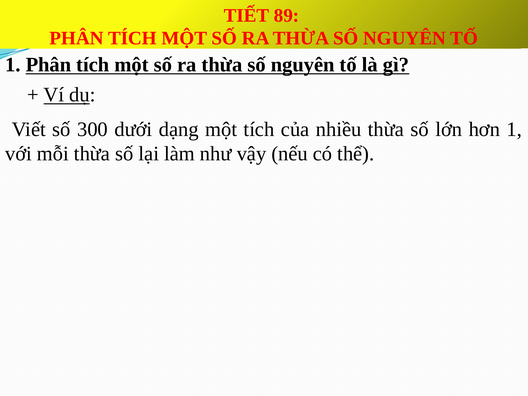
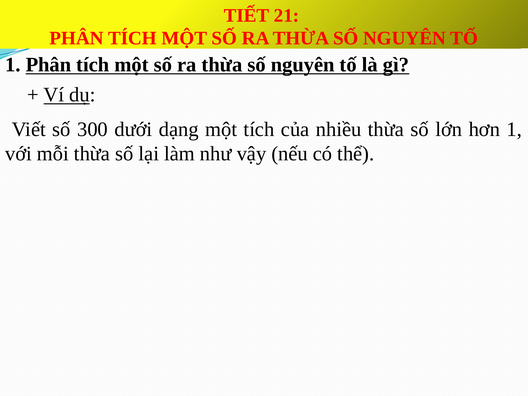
89: 89 -> 21 (287, 15)
